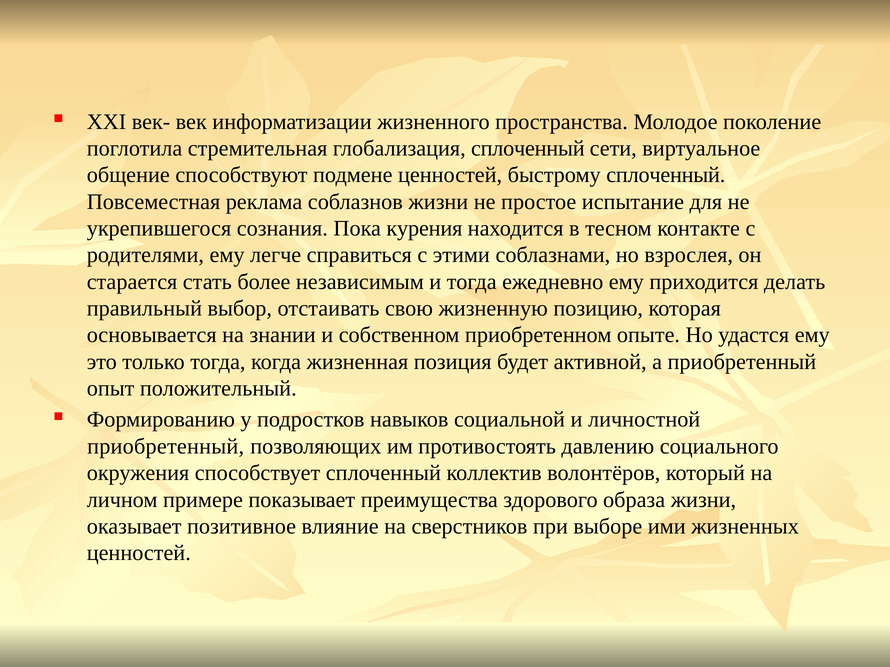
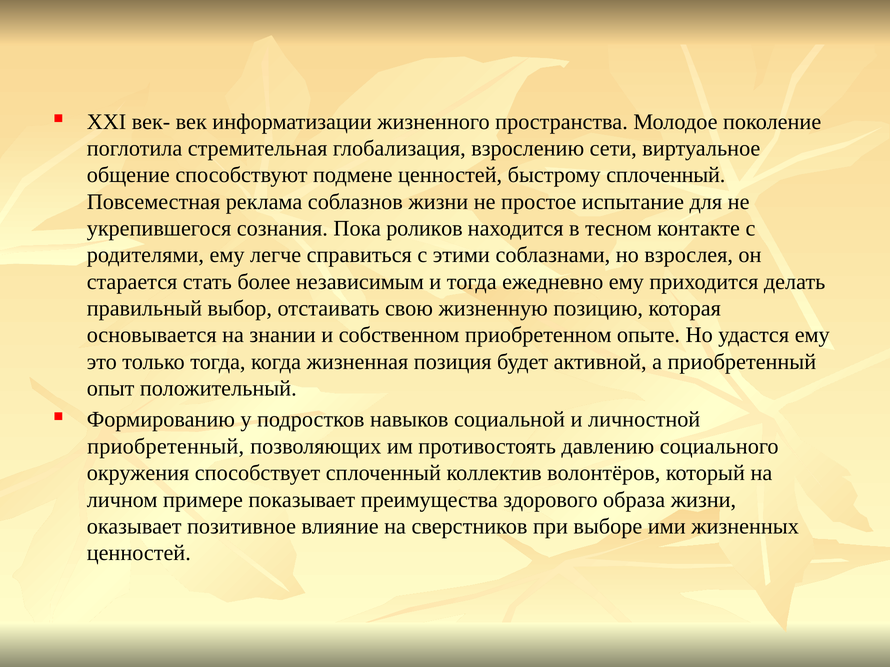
глобализация сплоченный: сплоченный -> взрослению (528, 149)
курения: курения -> роликов (424, 229)
